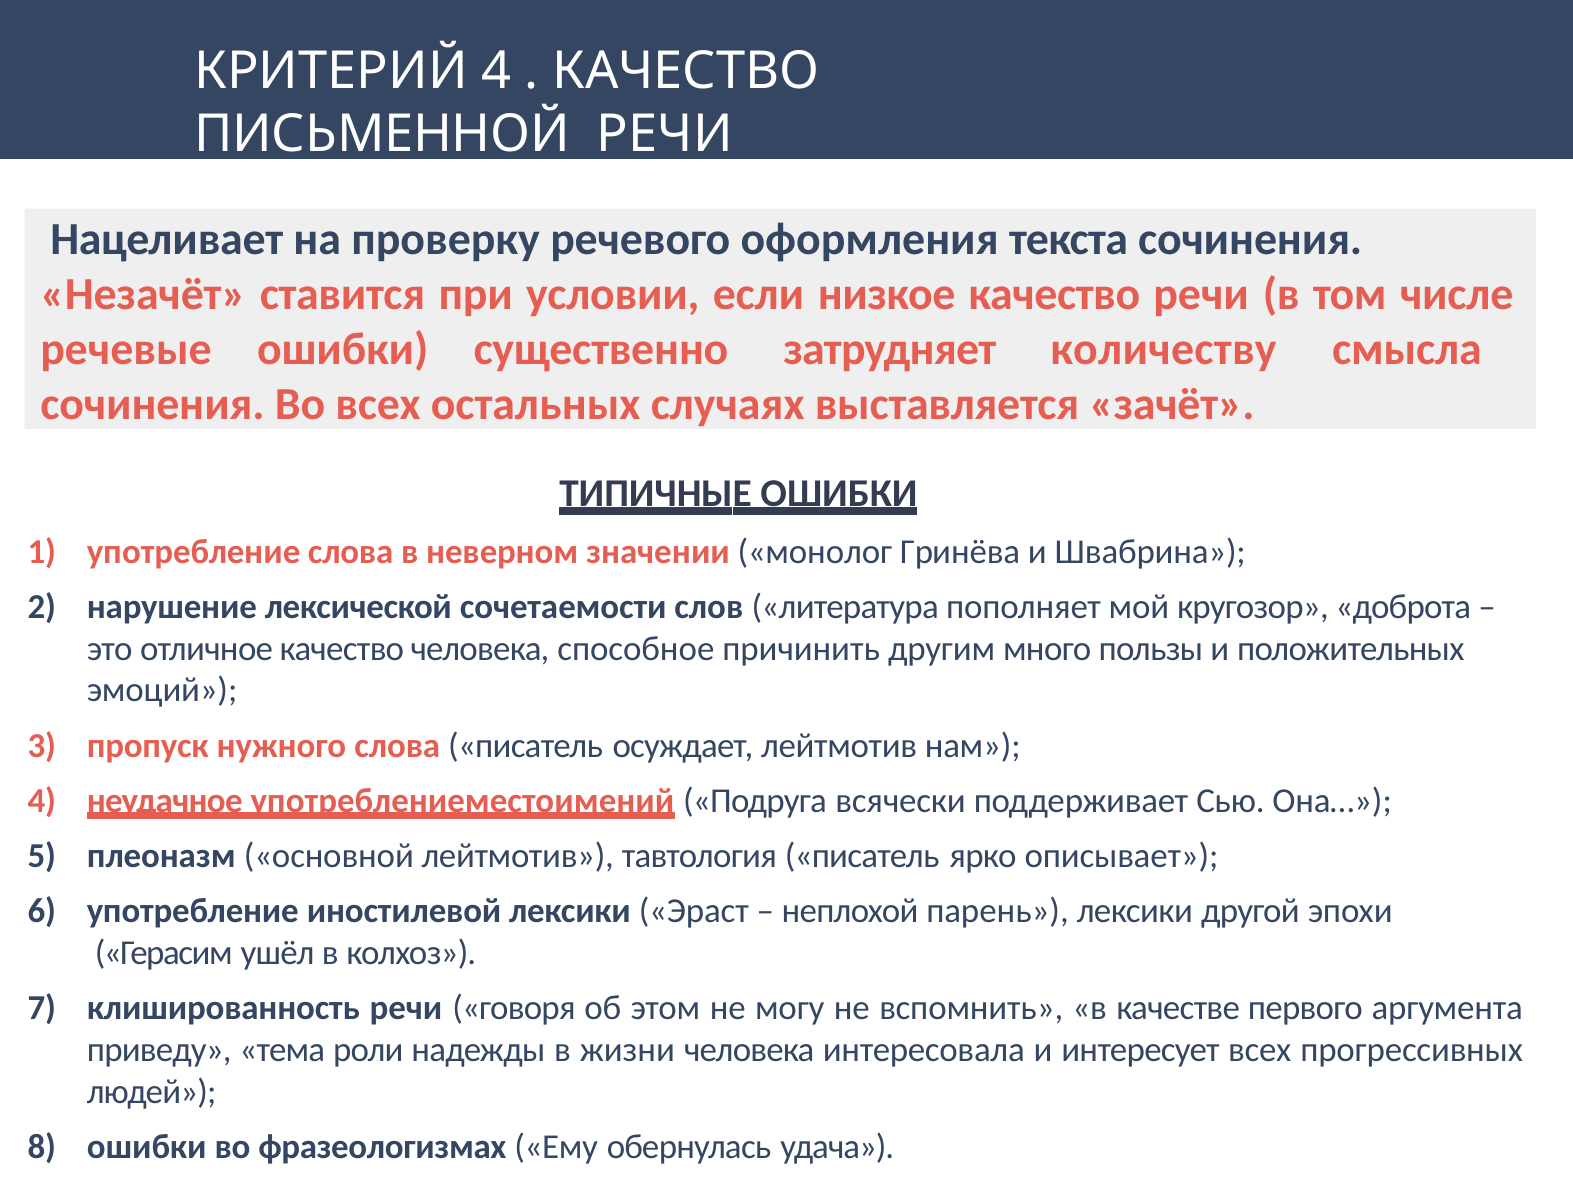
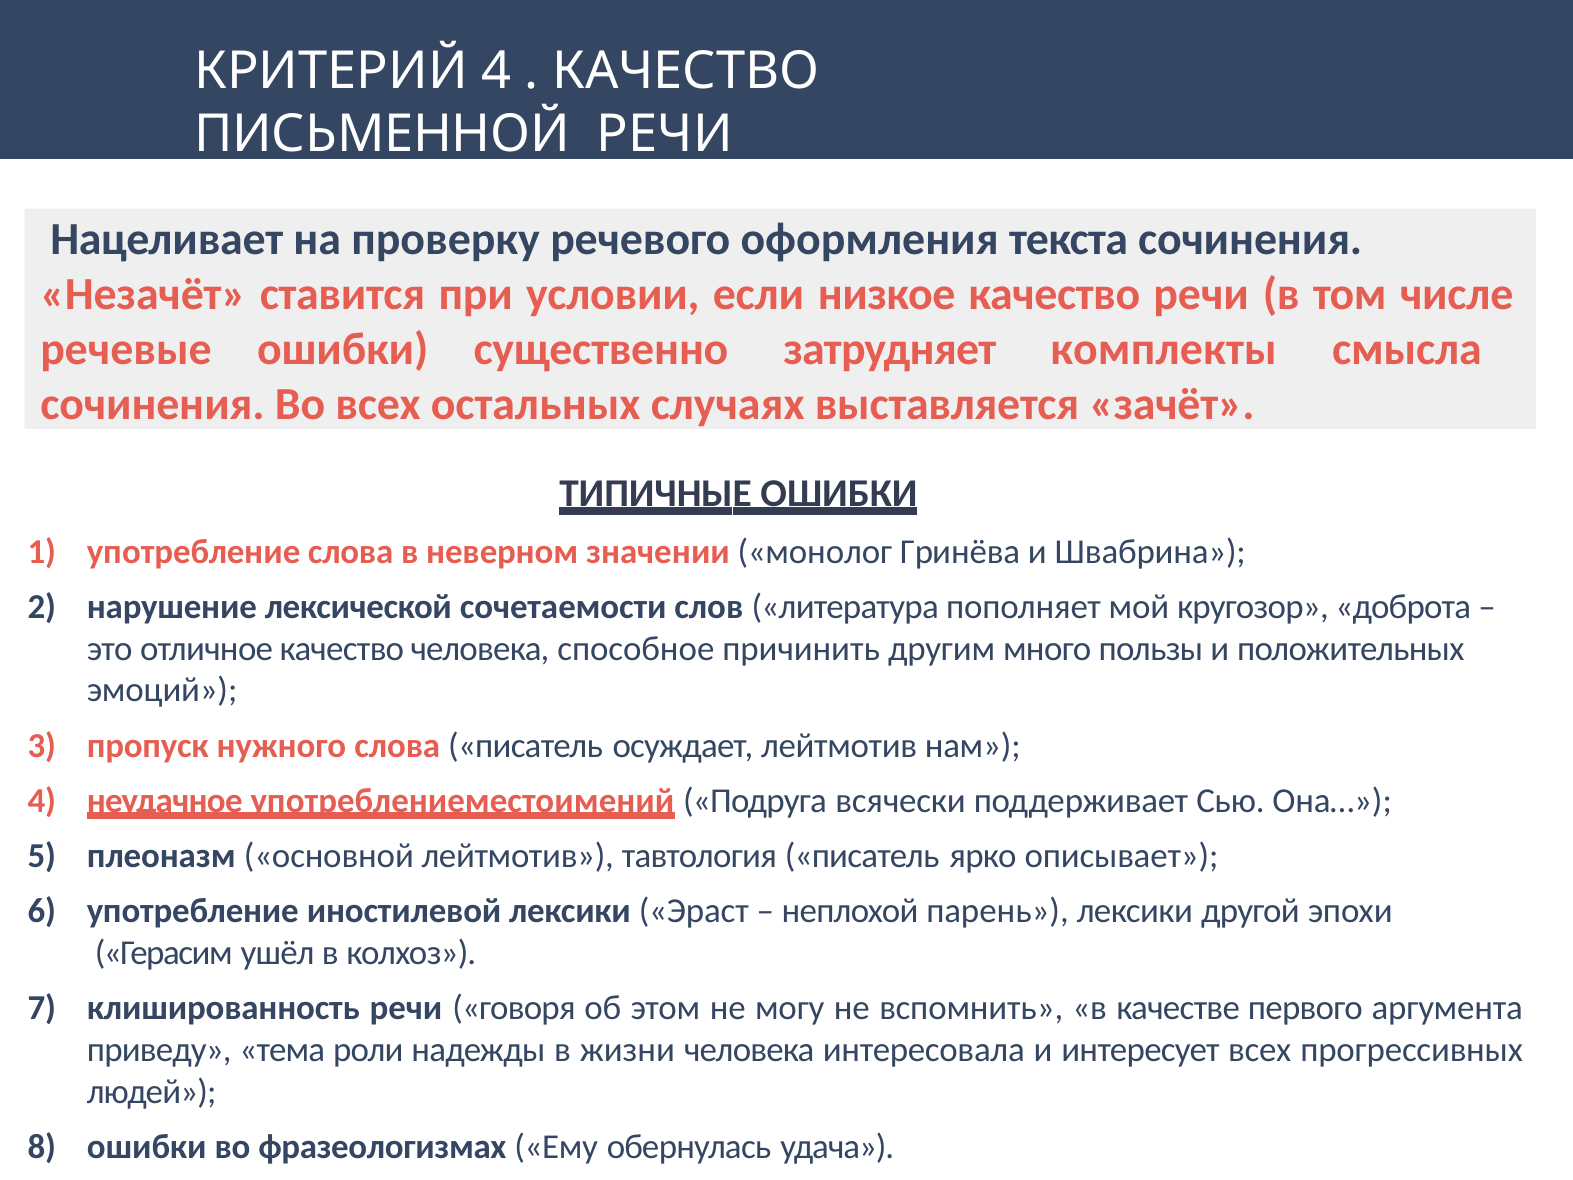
количеству: количеству -> комплекты (1164, 349)
